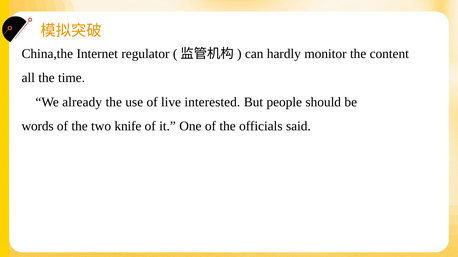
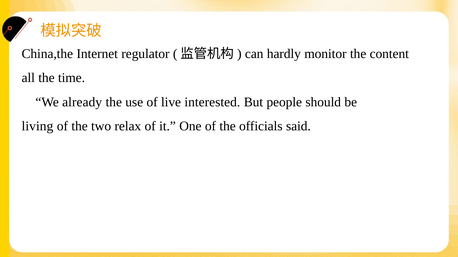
words: words -> living (37, 126)
knife: knife -> relax (128, 126)
